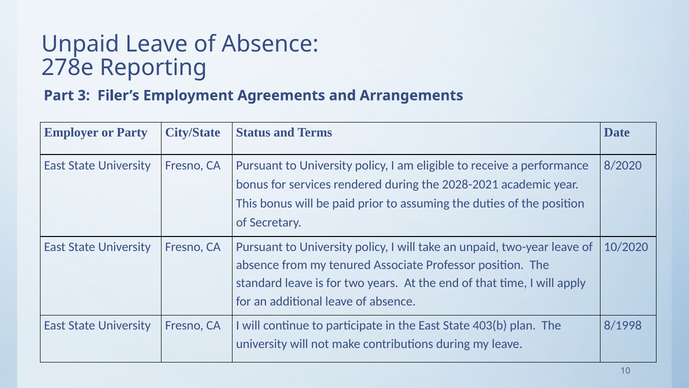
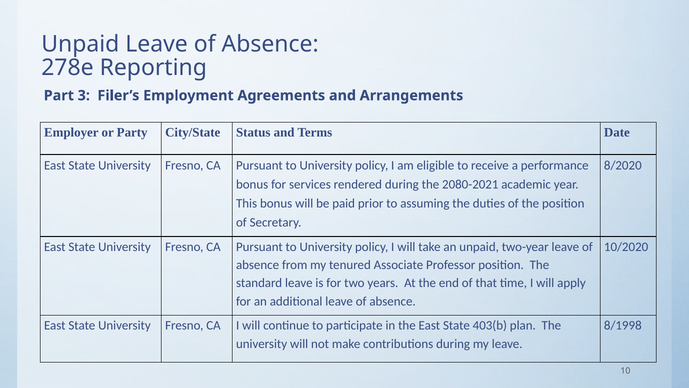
2028-2021: 2028-2021 -> 2080-2021 (470, 184)
